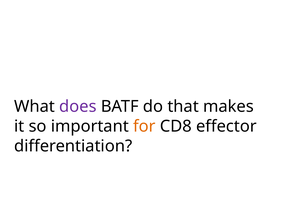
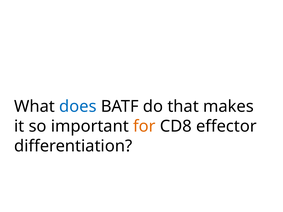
does colour: purple -> blue (78, 107)
